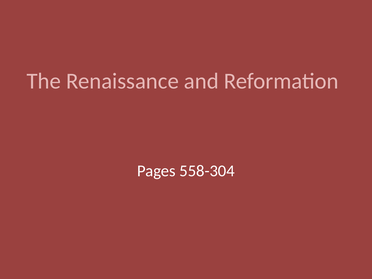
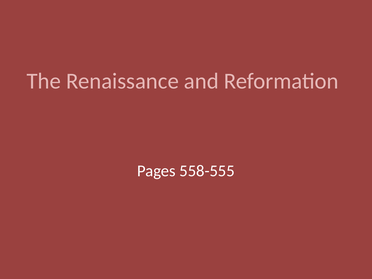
558-304: 558-304 -> 558-555 (207, 171)
